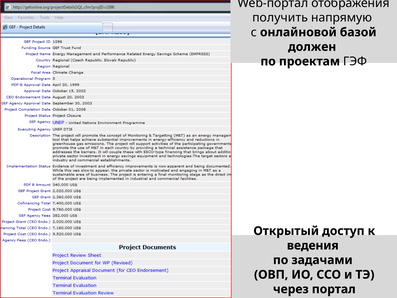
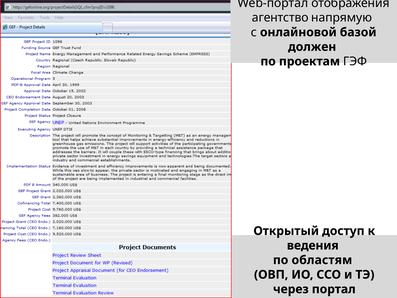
получить: получить -> агентство (280, 18)
задачами: задачами -> областям (322, 260)
